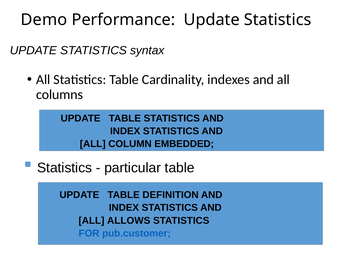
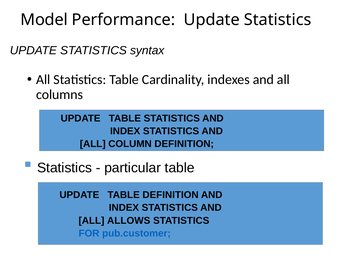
Demo: Demo -> Model (44, 20)
COLUMN EMBEDDED: EMBEDDED -> DEFINITION (184, 144)
